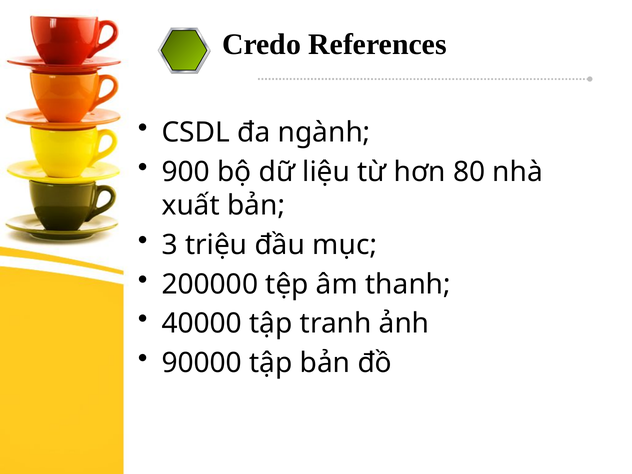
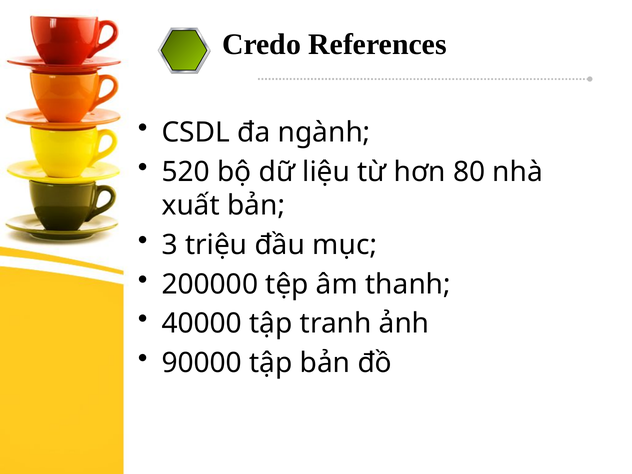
900: 900 -> 520 (186, 172)
